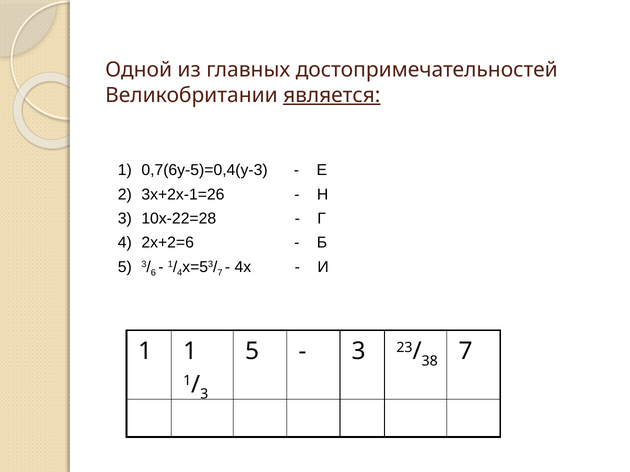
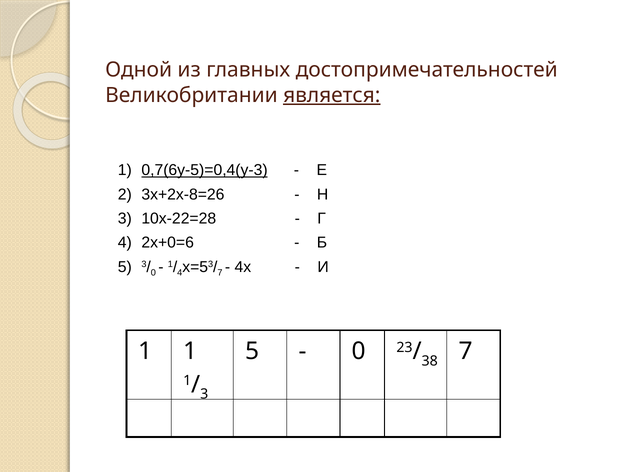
0,7(6у-5)=0,4(у-3 underline: none -> present (205, 170)
3х+2х-1=26: 3х+2х-1=26 -> 3х+2х-8=26 (183, 195)
2х+2=6: 2х+2=6 -> 2х+0=6 (168, 243)
6: 6 -> 0 (153, 273)
3: 3 -> 0 (359, 352)
